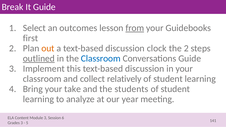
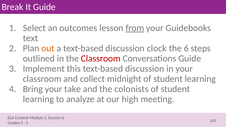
first: first -> text (30, 38)
the 2: 2 -> 6 (186, 48)
outlined underline: present -> none (39, 59)
Classroom colour: blue -> red (101, 59)
relatively: relatively -> midnight (124, 79)
students: students -> colonists (131, 89)
year: year -> high (130, 99)
